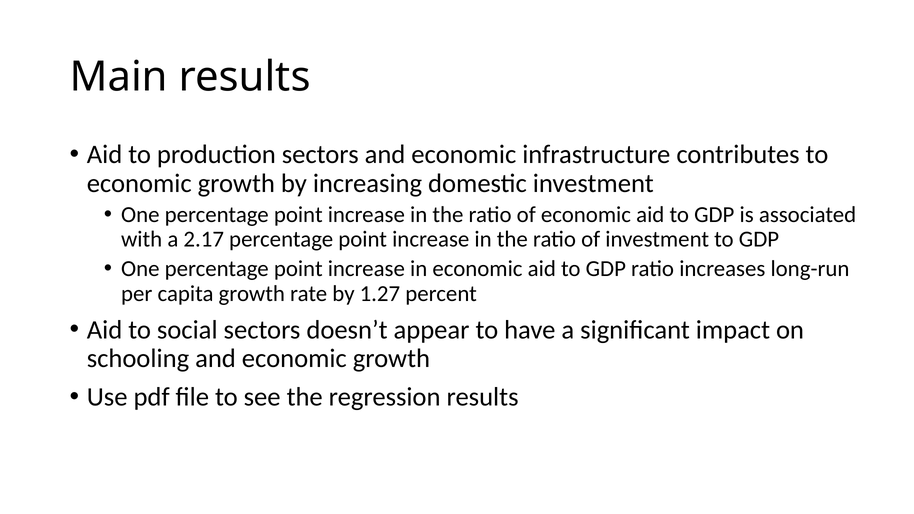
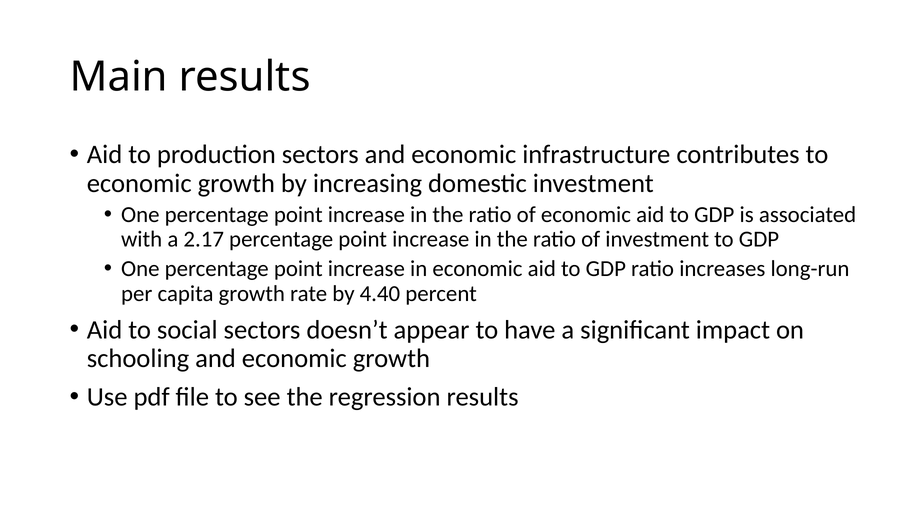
1.27: 1.27 -> 4.40 (380, 294)
